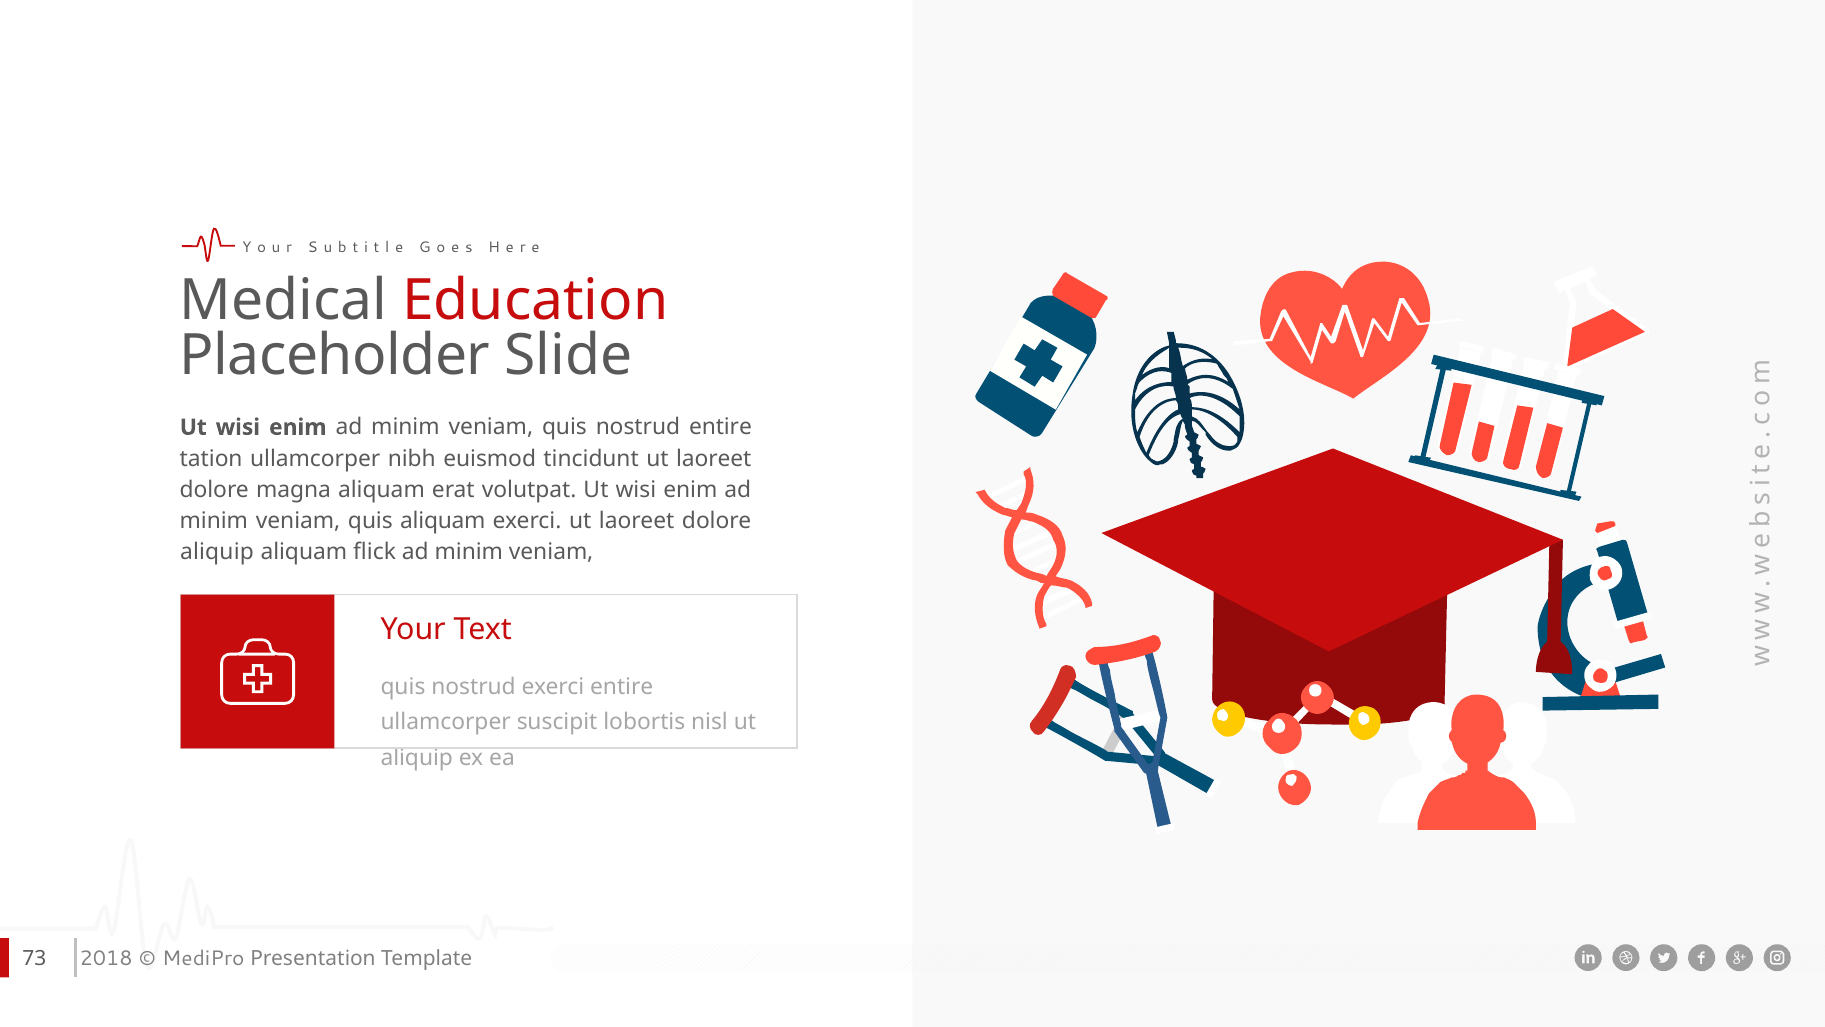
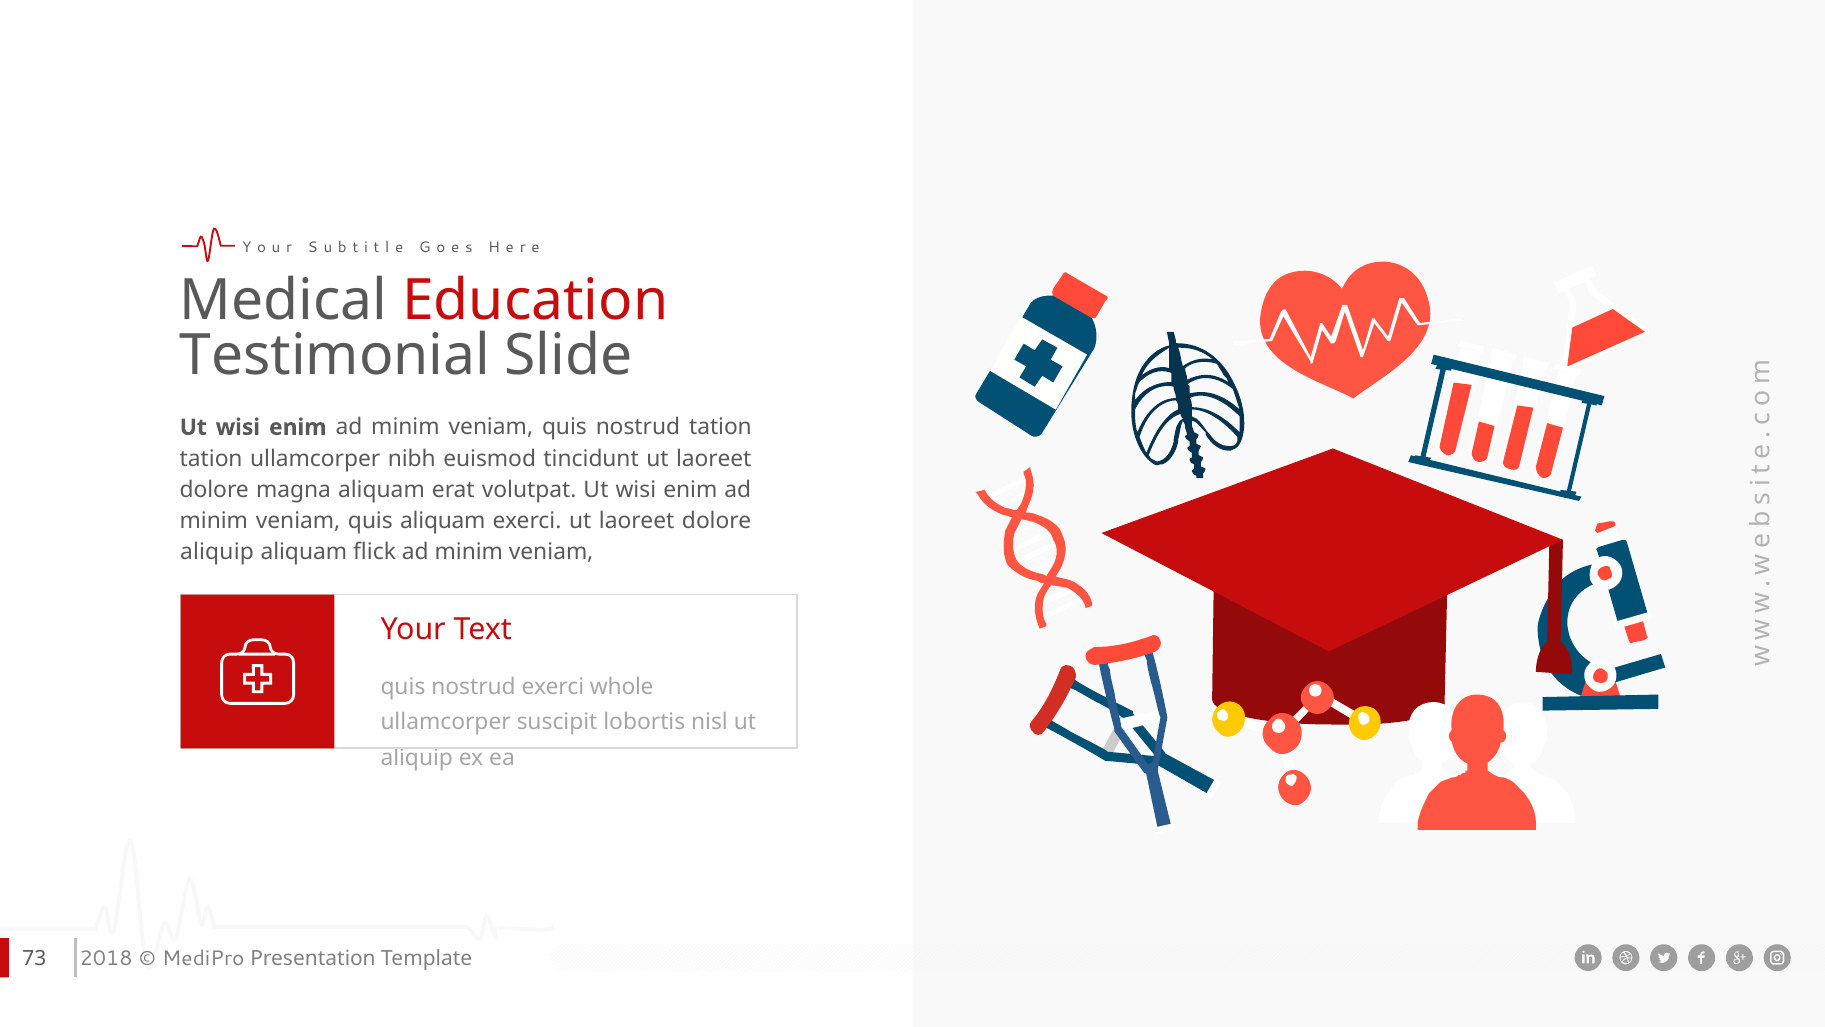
Placeholder: Placeholder -> Testimonial (335, 355)
nostrud entire: entire -> tation (720, 427)
exerci entire: entire -> whole (622, 686)
